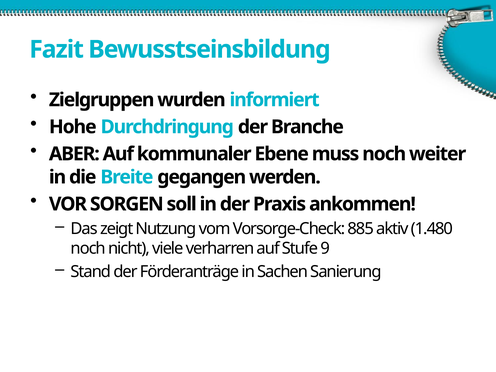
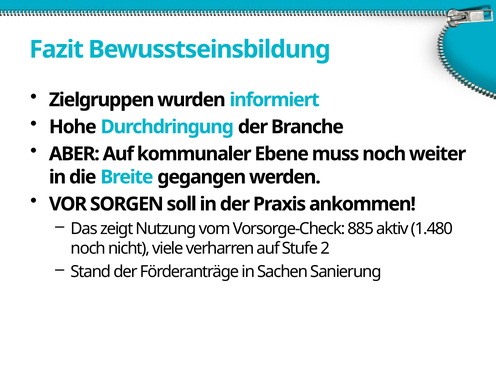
9: 9 -> 2 (325, 249)
